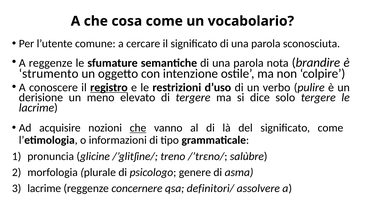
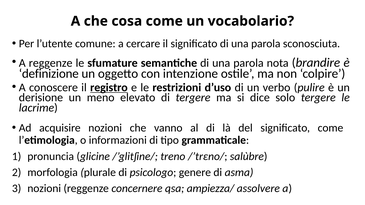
strumento: strumento -> definizione (49, 74)
che underline: present -> none (138, 128)
lacrime: lacrime -> nozioni (44, 189)
definitori/: definitori/ -> ampiezza/ (211, 189)
